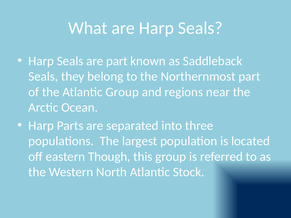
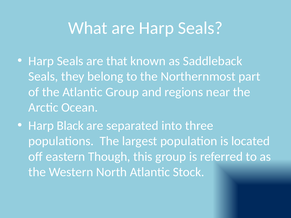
are part: part -> that (117, 61)
Parts: Parts -> Black (70, 126)
